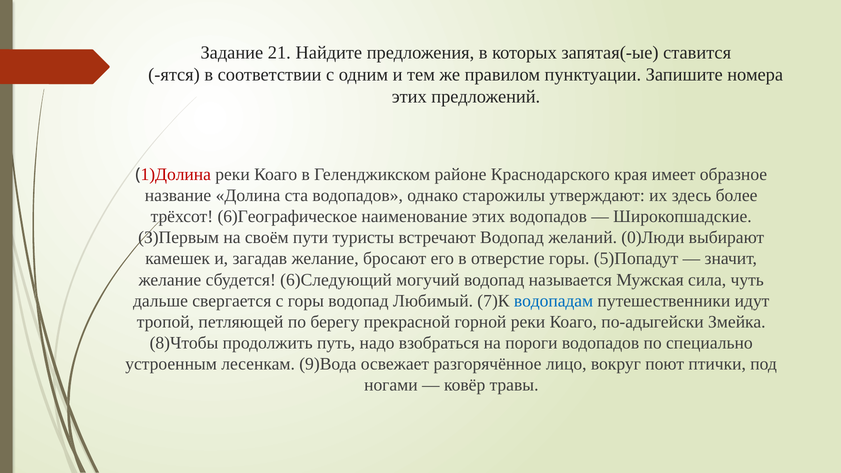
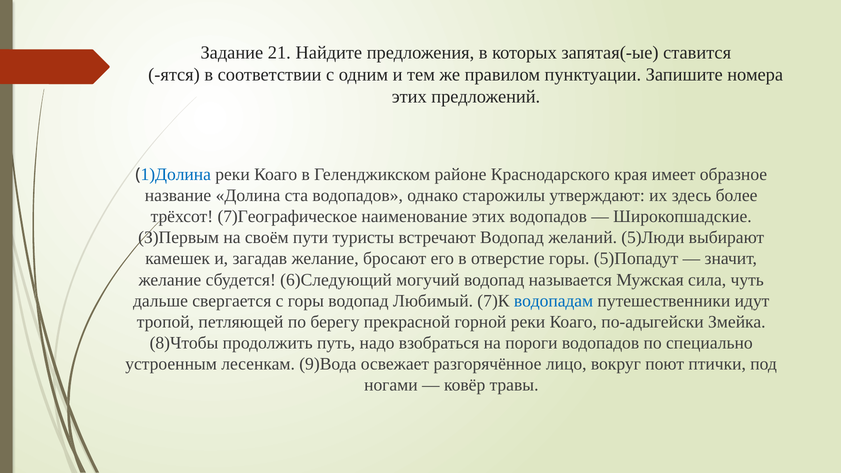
1)Долина colour: red -> blue (176, 174)
6)Географическое: 6)Географическое -> 7)Географическое (287, 217)
0)Люди: 0)Люди -> 5)Люди (653, 238)
